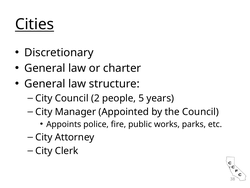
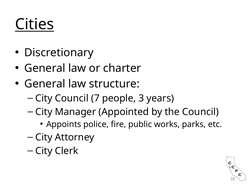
2: 2 -> 7 (95, 98)
5: 5 -> 3 (141, 98)
